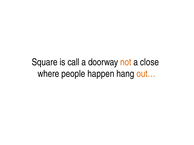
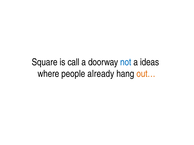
not colour: orange -> blue (126, 62)
close: close -> ideas (150, 62)
happen: happen -> already (101, 74)
